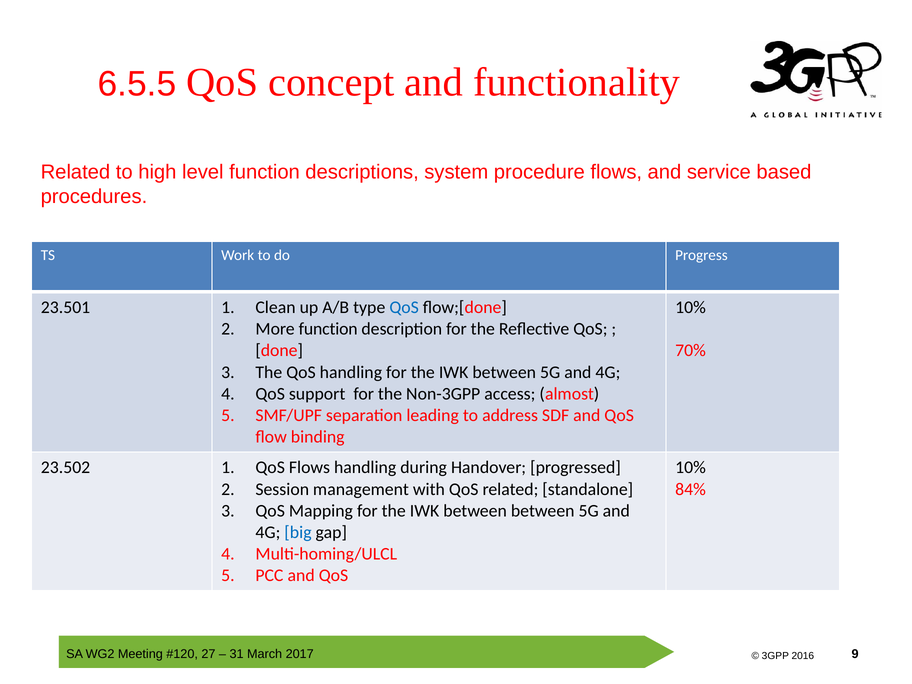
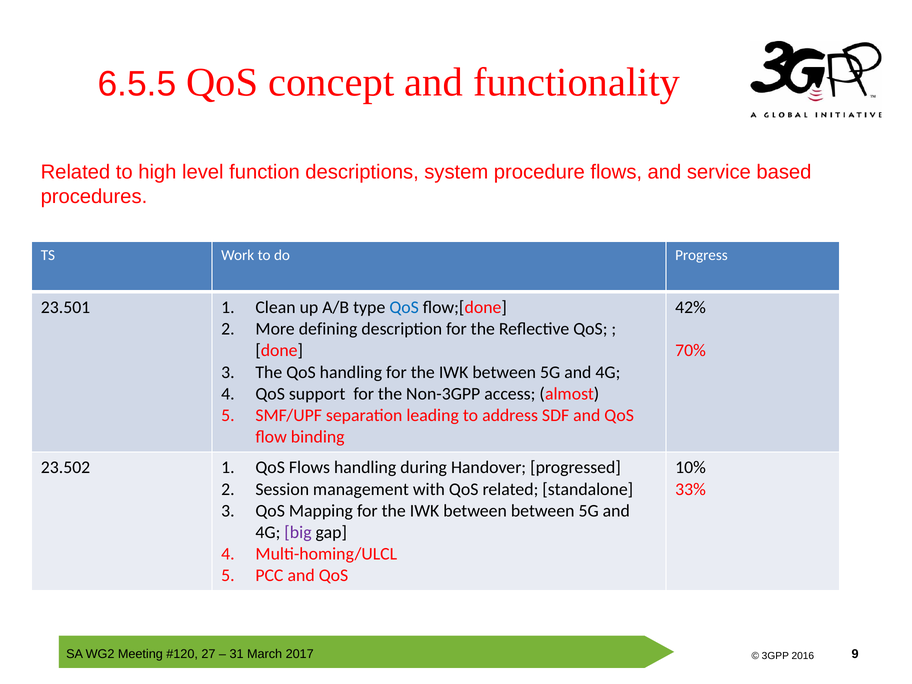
10%: 10% -> 42% (691, 307)
More function: function -> defining (328, 329)
84%: 84% -> 33% (691, 489)
big colour: blue -> purple (298, 532)
